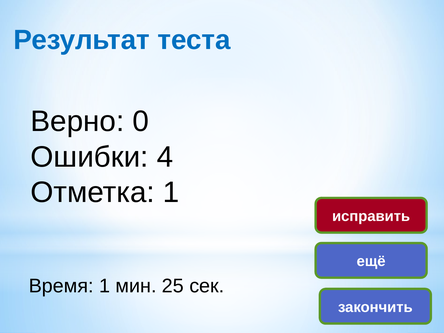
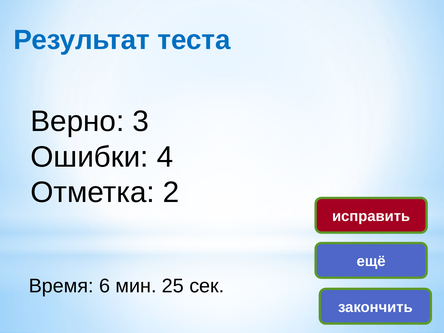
0: 0 -> 3 (141, 121)
Отметка 1: 1 -> 2 (171, 192)
Время 1: 1 -> 6 (105, 286)
